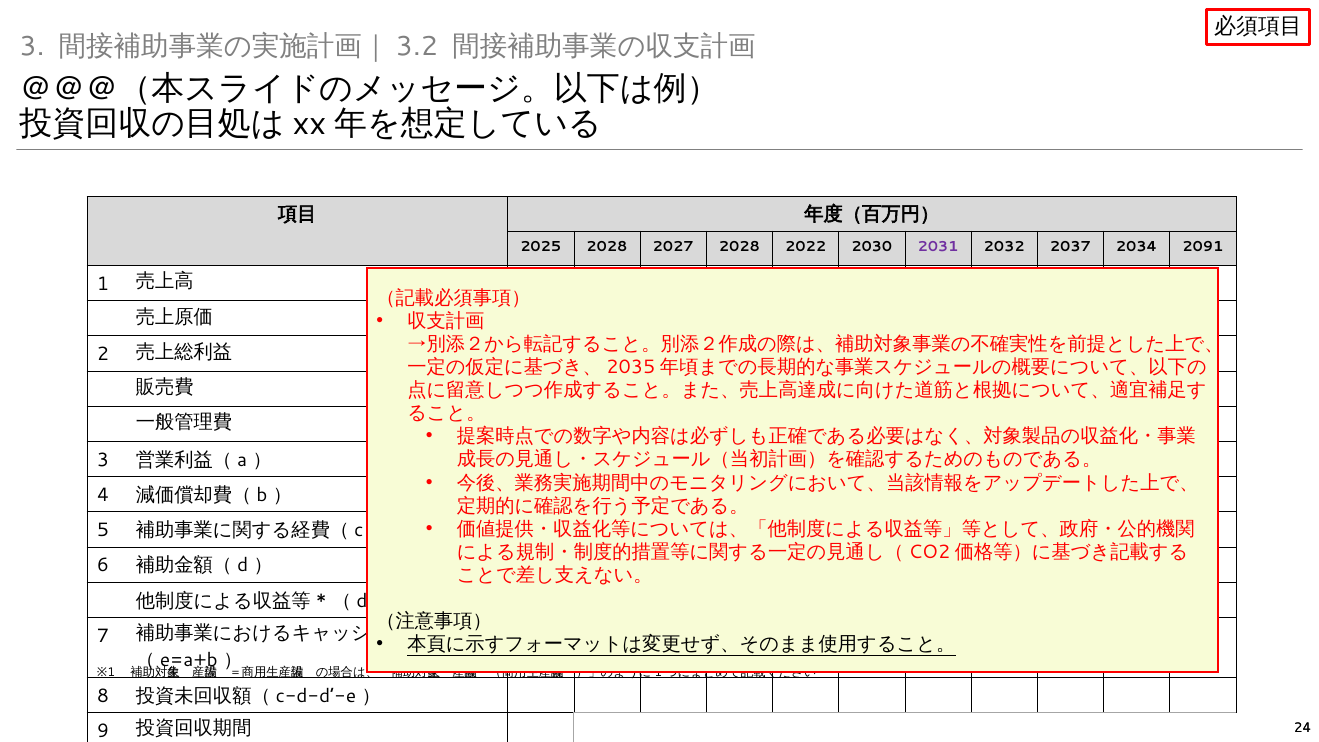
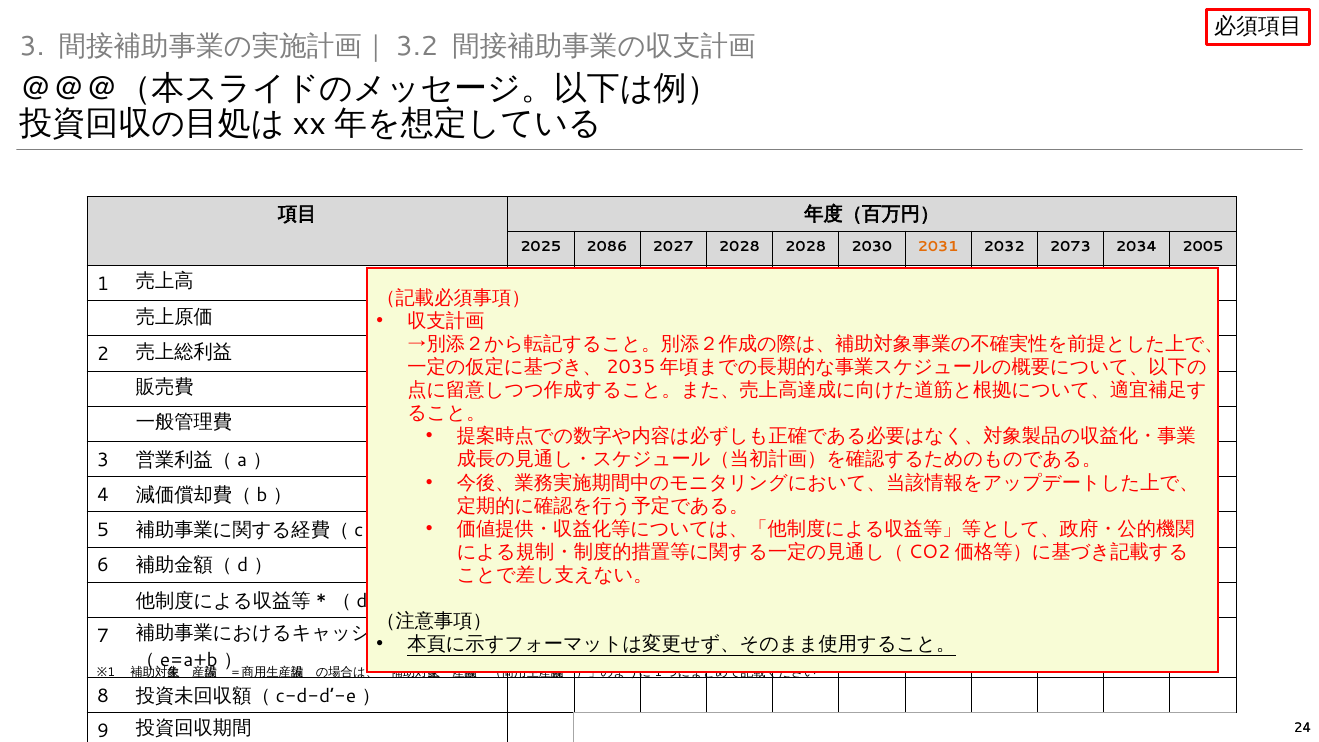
2025 2028: 2028 -> 2086 (607, 247)
2028 2022: 2022 -> 2028 (806, 247)
2031 colour: purple -> orange (938, 247)
2037: 2037 -> 2073 (1070, 247)
2091: 2091 -> 2005 (1203, 247)
